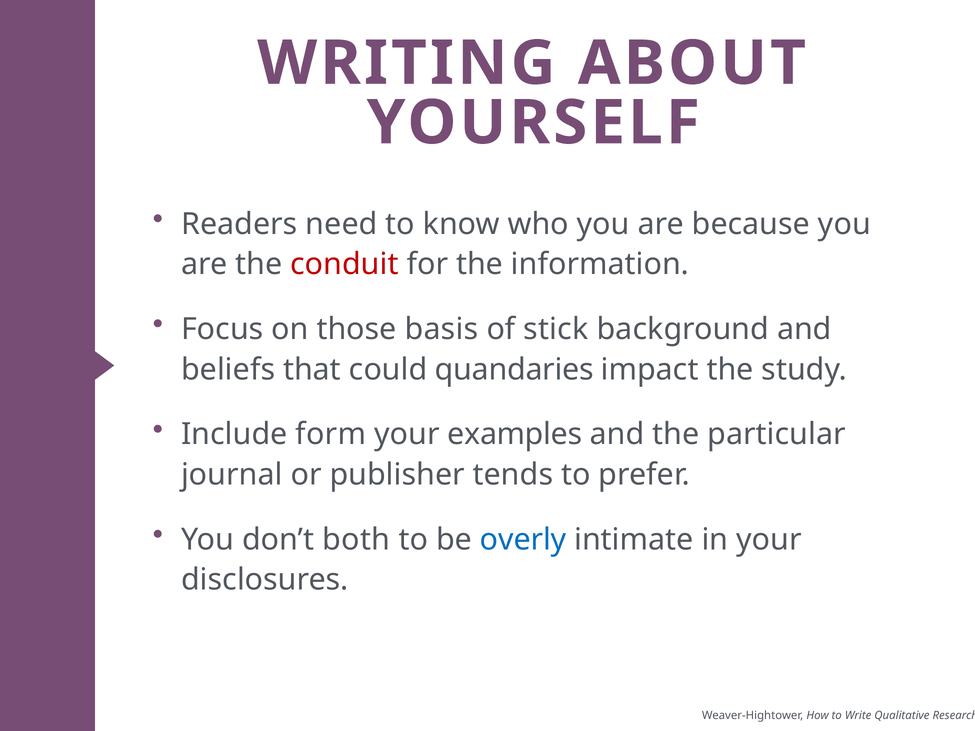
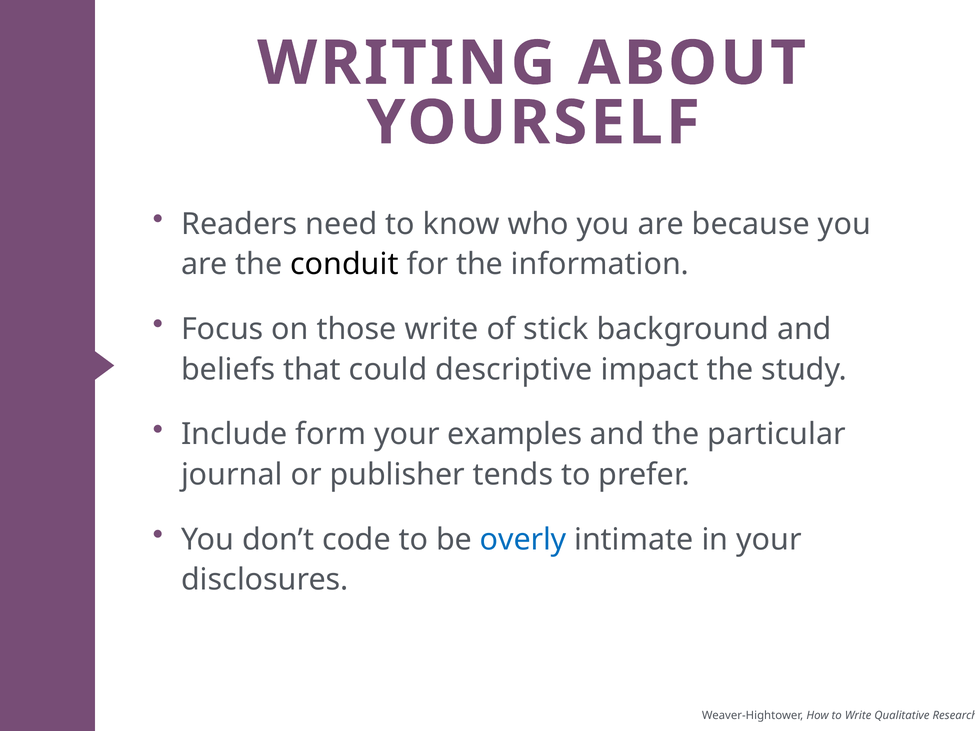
conduit colour: red -> black (344, 264)
those basis: basis -> write (441, 329)
quandaries: quandaries -> descriptive (514, 370)
both: both -> code (356, 540)
